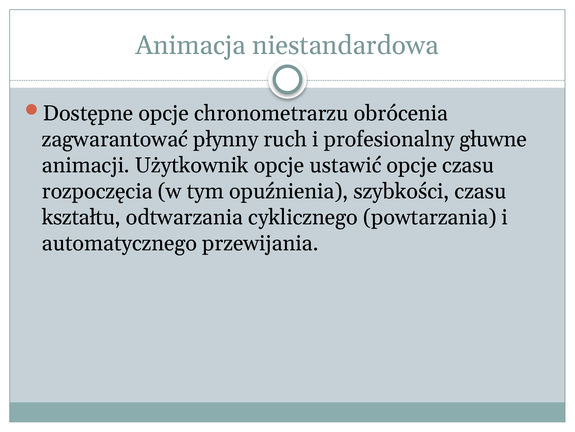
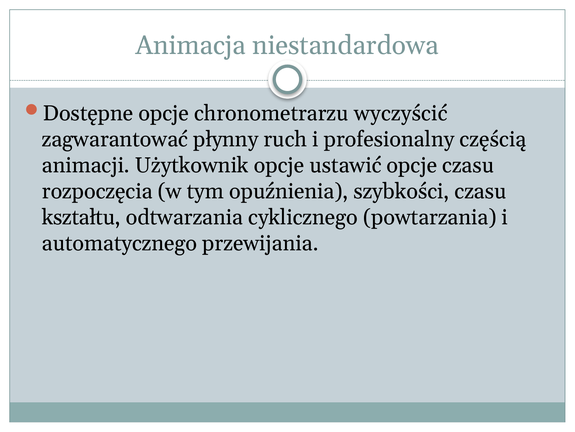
obrócenia: obrócenia -> wyczyścić (401, 113)
głuwne: głuwne -> częścią (493, 139)
